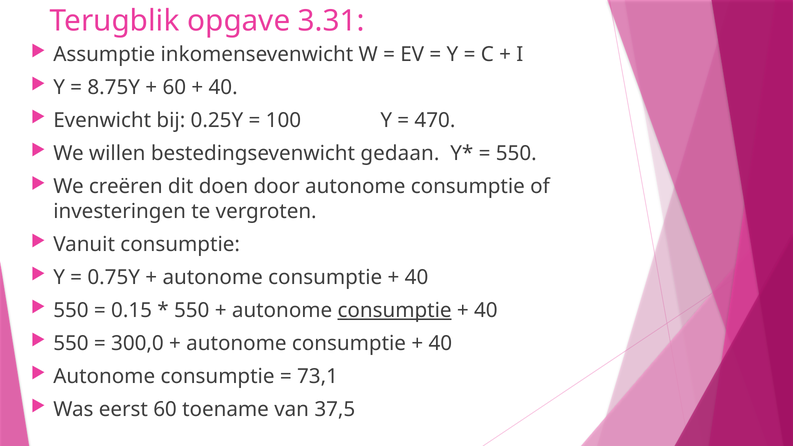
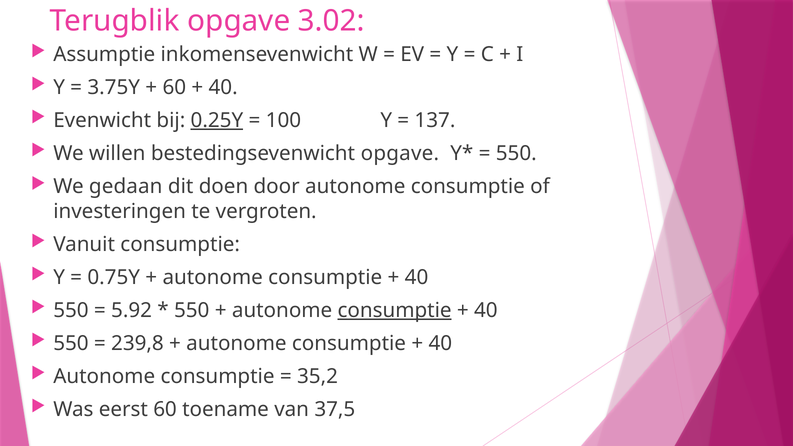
3.31: 3.31 -> 3.02 (331, 21)
8.75Y: 8.75Y -> 3.75Y (114, 87)
0.25Y underline: none -> present (217, 120)
470: 470 -> 137 (435, 120)
bestedingsevenwicht gedaan: gedaan -> opgave (400, 153)
creëren: creëren -> gedaan (126, 187)
0.15: 0.15 -> 5.92 (132, 310)
300,0: 300,0 -> 239,8 (137, 343)
73,1: 73,1 -> 35,2 (318, 376)
